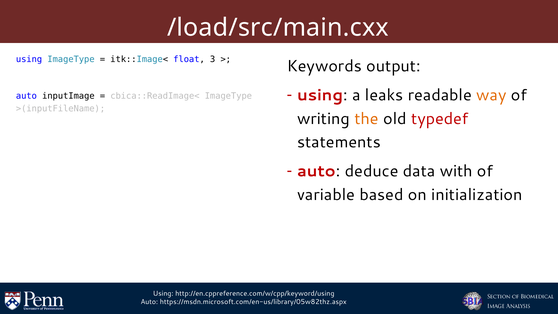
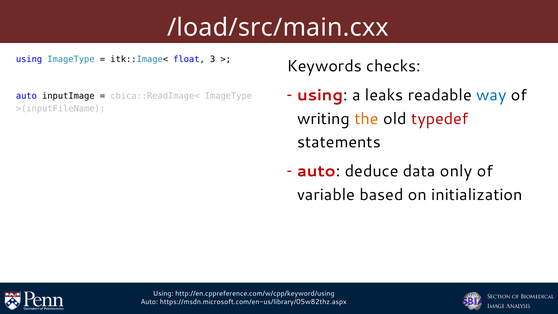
output: output -> checks (394, 66)
way colour: orange -> blue (491, 95)
with: with -> only (456, 171)
